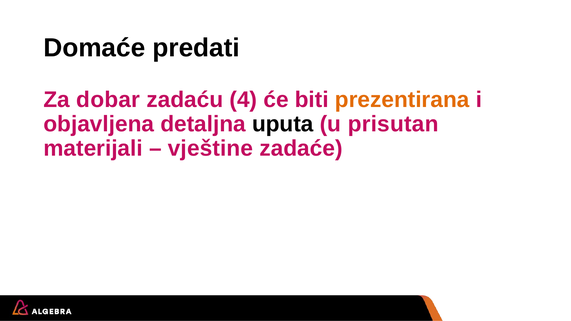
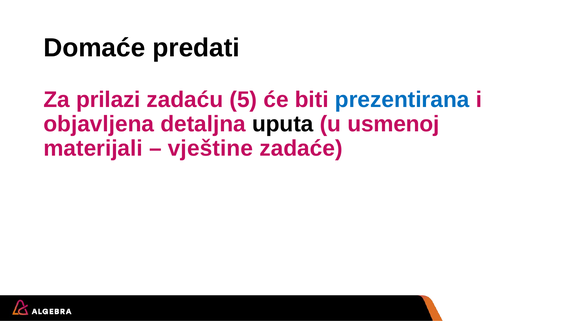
dobar: dobar -> prilazi (108, 100)
4: 4 -> 5 (243, 100)
prezentirana colour: orange -> blue (402, 100)
prisutan: prisutan -> usmenoj (393, 124)
